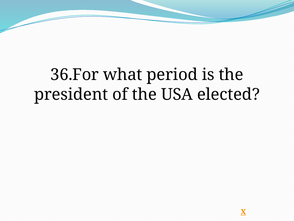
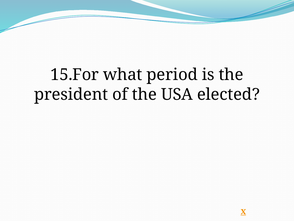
36.For: 36.For -> 15.For (75, 75)
